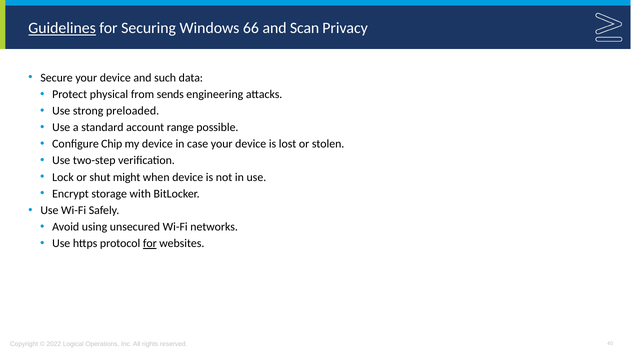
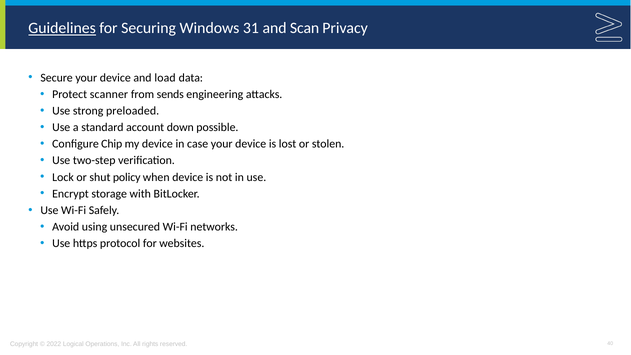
66: 66 -> 31 (251, 28)
such: such -> load (165, 78)
physical: physical -> scanner (109, 94)
range: range -> down (180, 127)
might: might -> policy (127, 177)
for underline: present -> none (150, 243)
